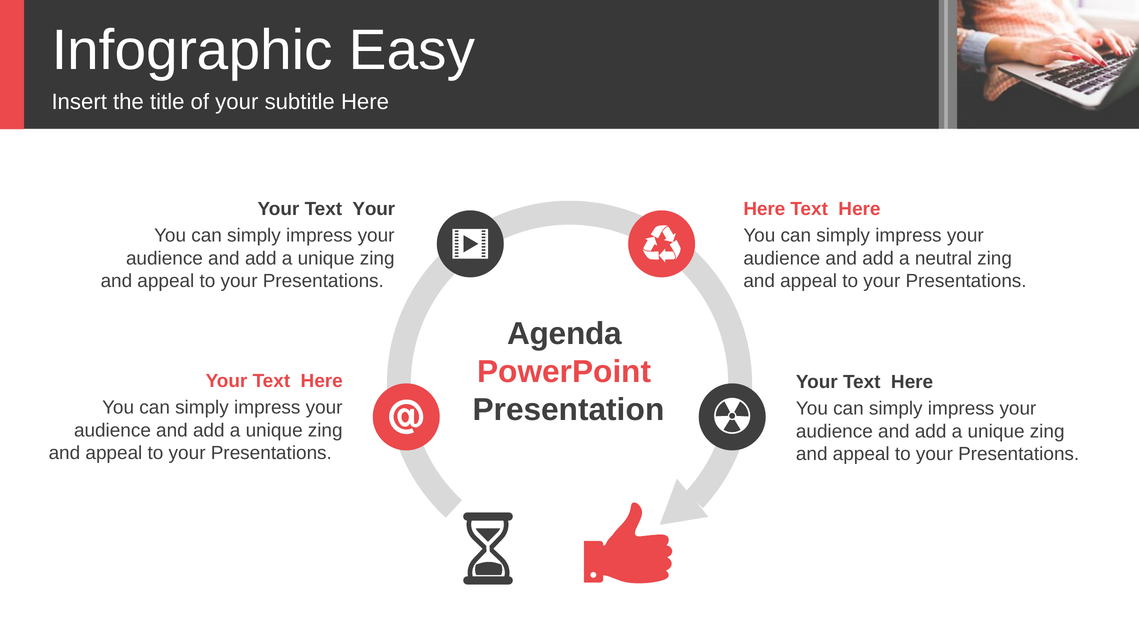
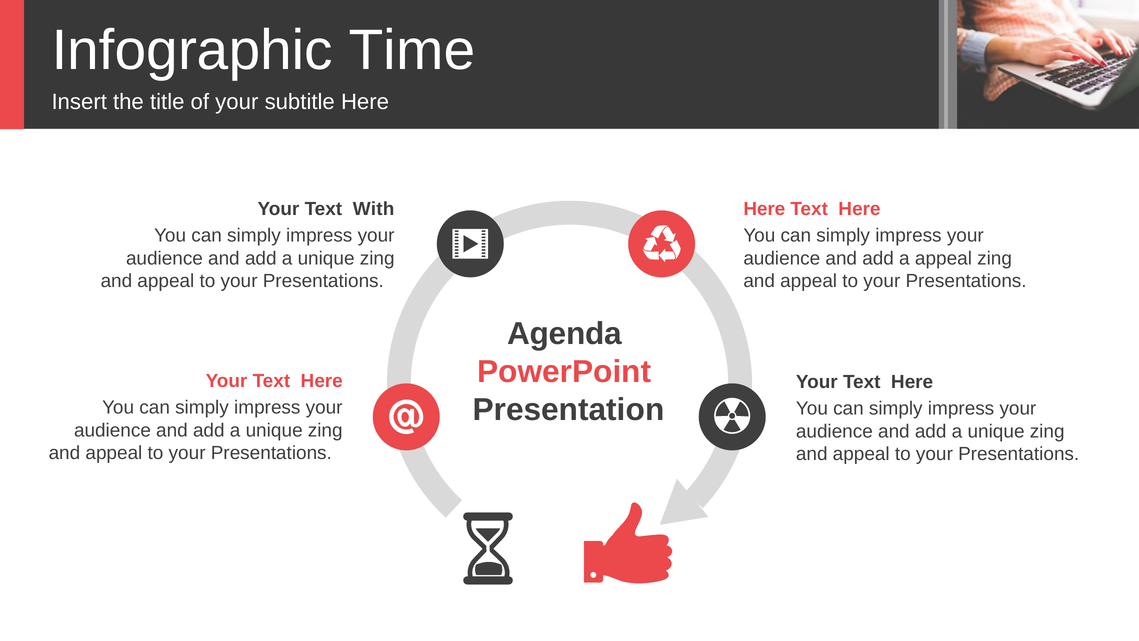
Easy: Easy -> Time (412, 50)
Text Your: Your -> With (374, 209)
a neutral: neutral -> appeal (943, 258)
